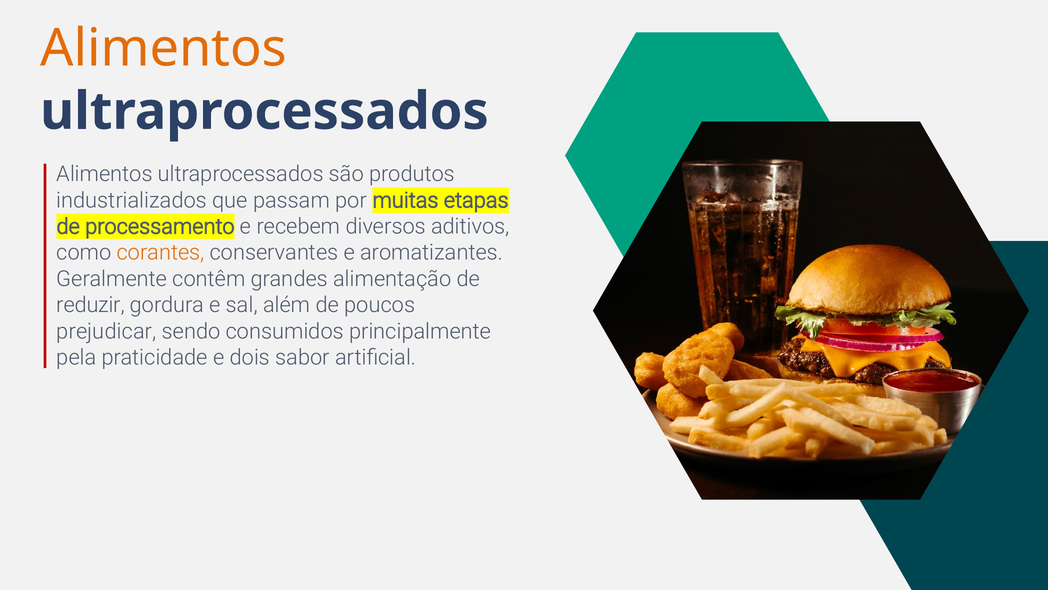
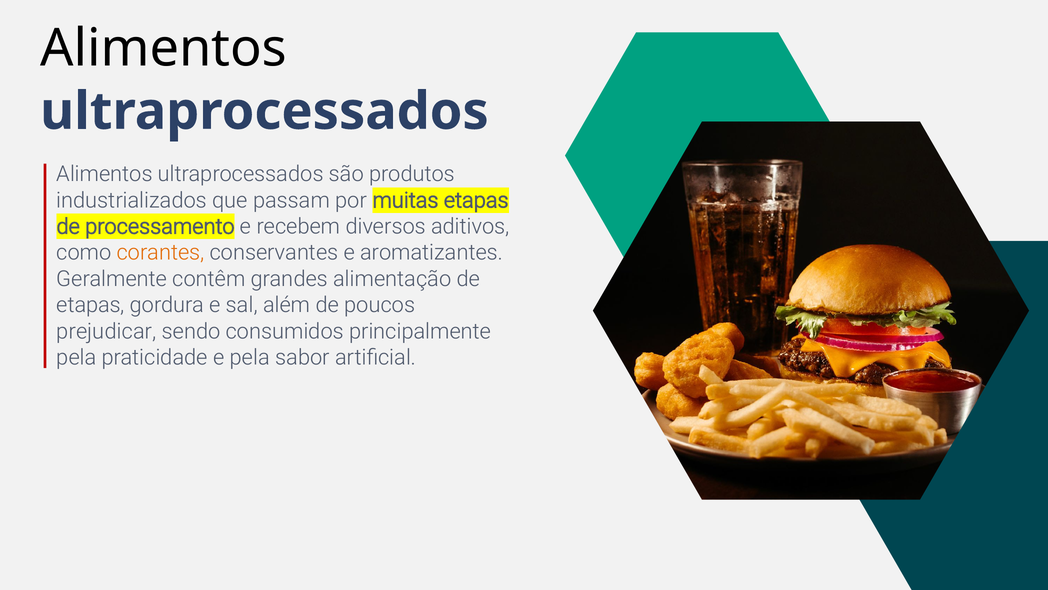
Alimentos colour: orange -> black (164, 49)
reduzir: reduzir -> etapas (91, 305)
e dois: dois -> pela (250, 357)
